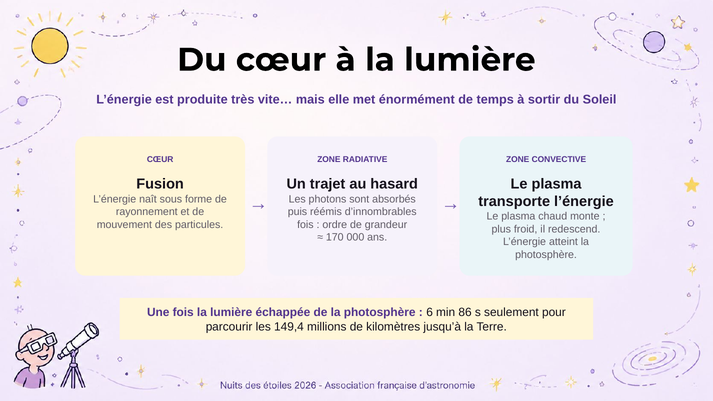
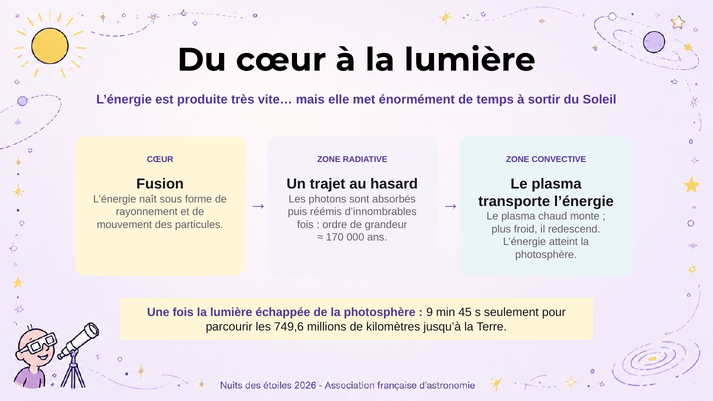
6: 6 -> 9 (430, 313)
86: 86 -> 45 (465, 313)
149,4: 149,4 -> 749,6 (289, 327)
